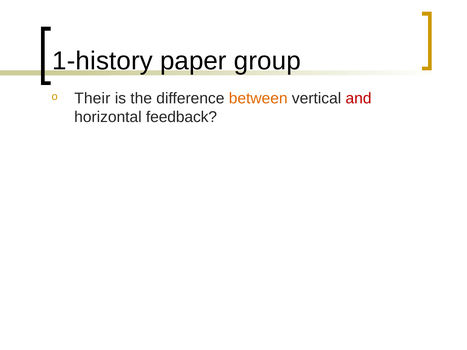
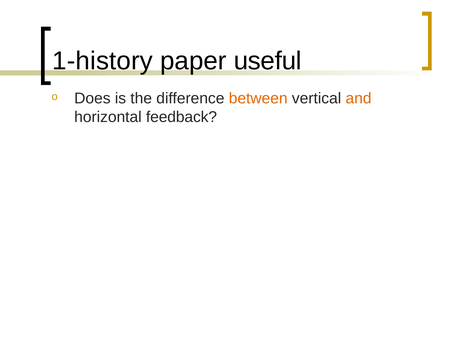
group: group -> useful (268, 61)
Their: Their -> Does (92, 98)
and colour: red -> orange (359, 98)
